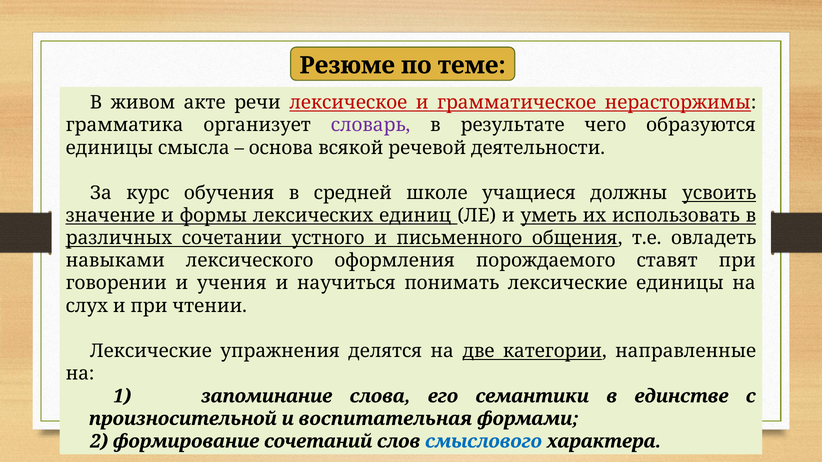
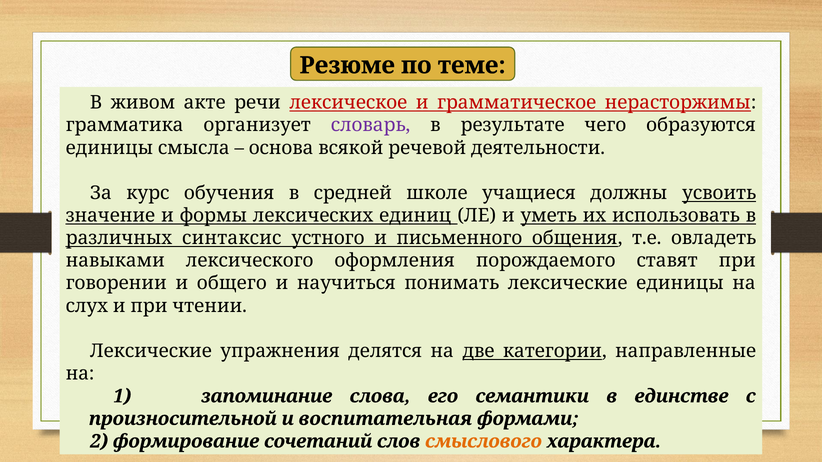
сочетании: сочетании -> синтаксис (232, 238)
учения: учения -> общего (232, 283)
смыслового colour: blue -> orange (484, 442)
